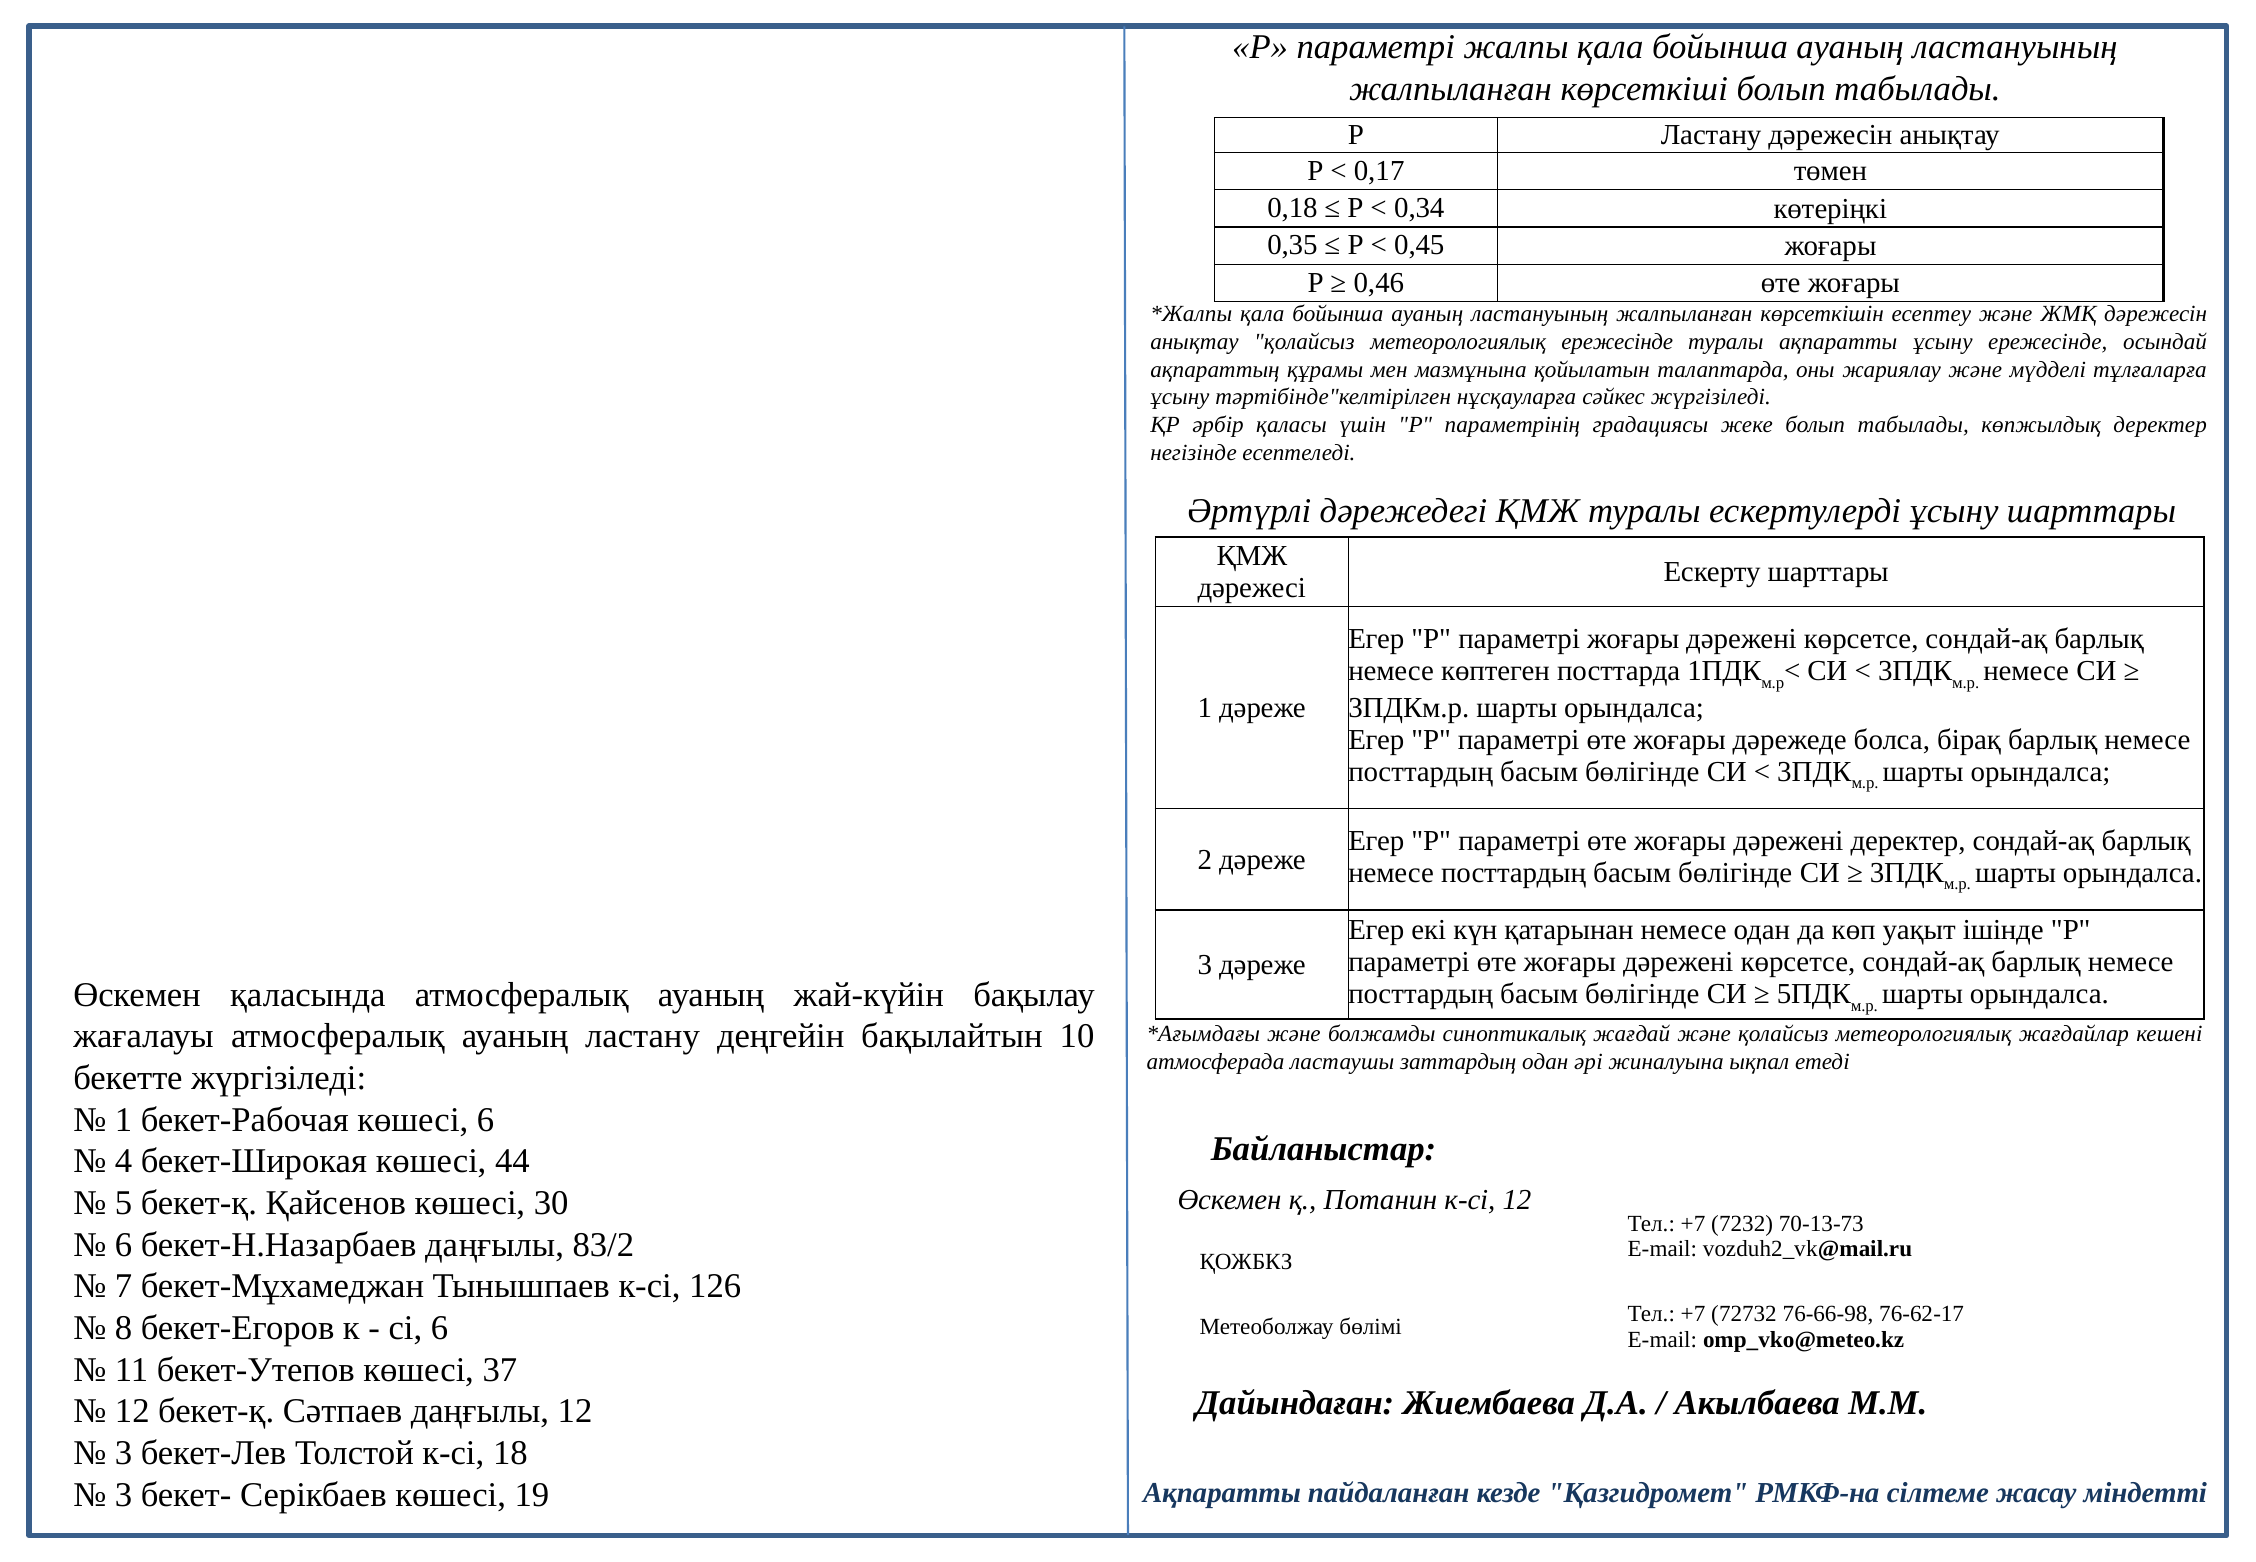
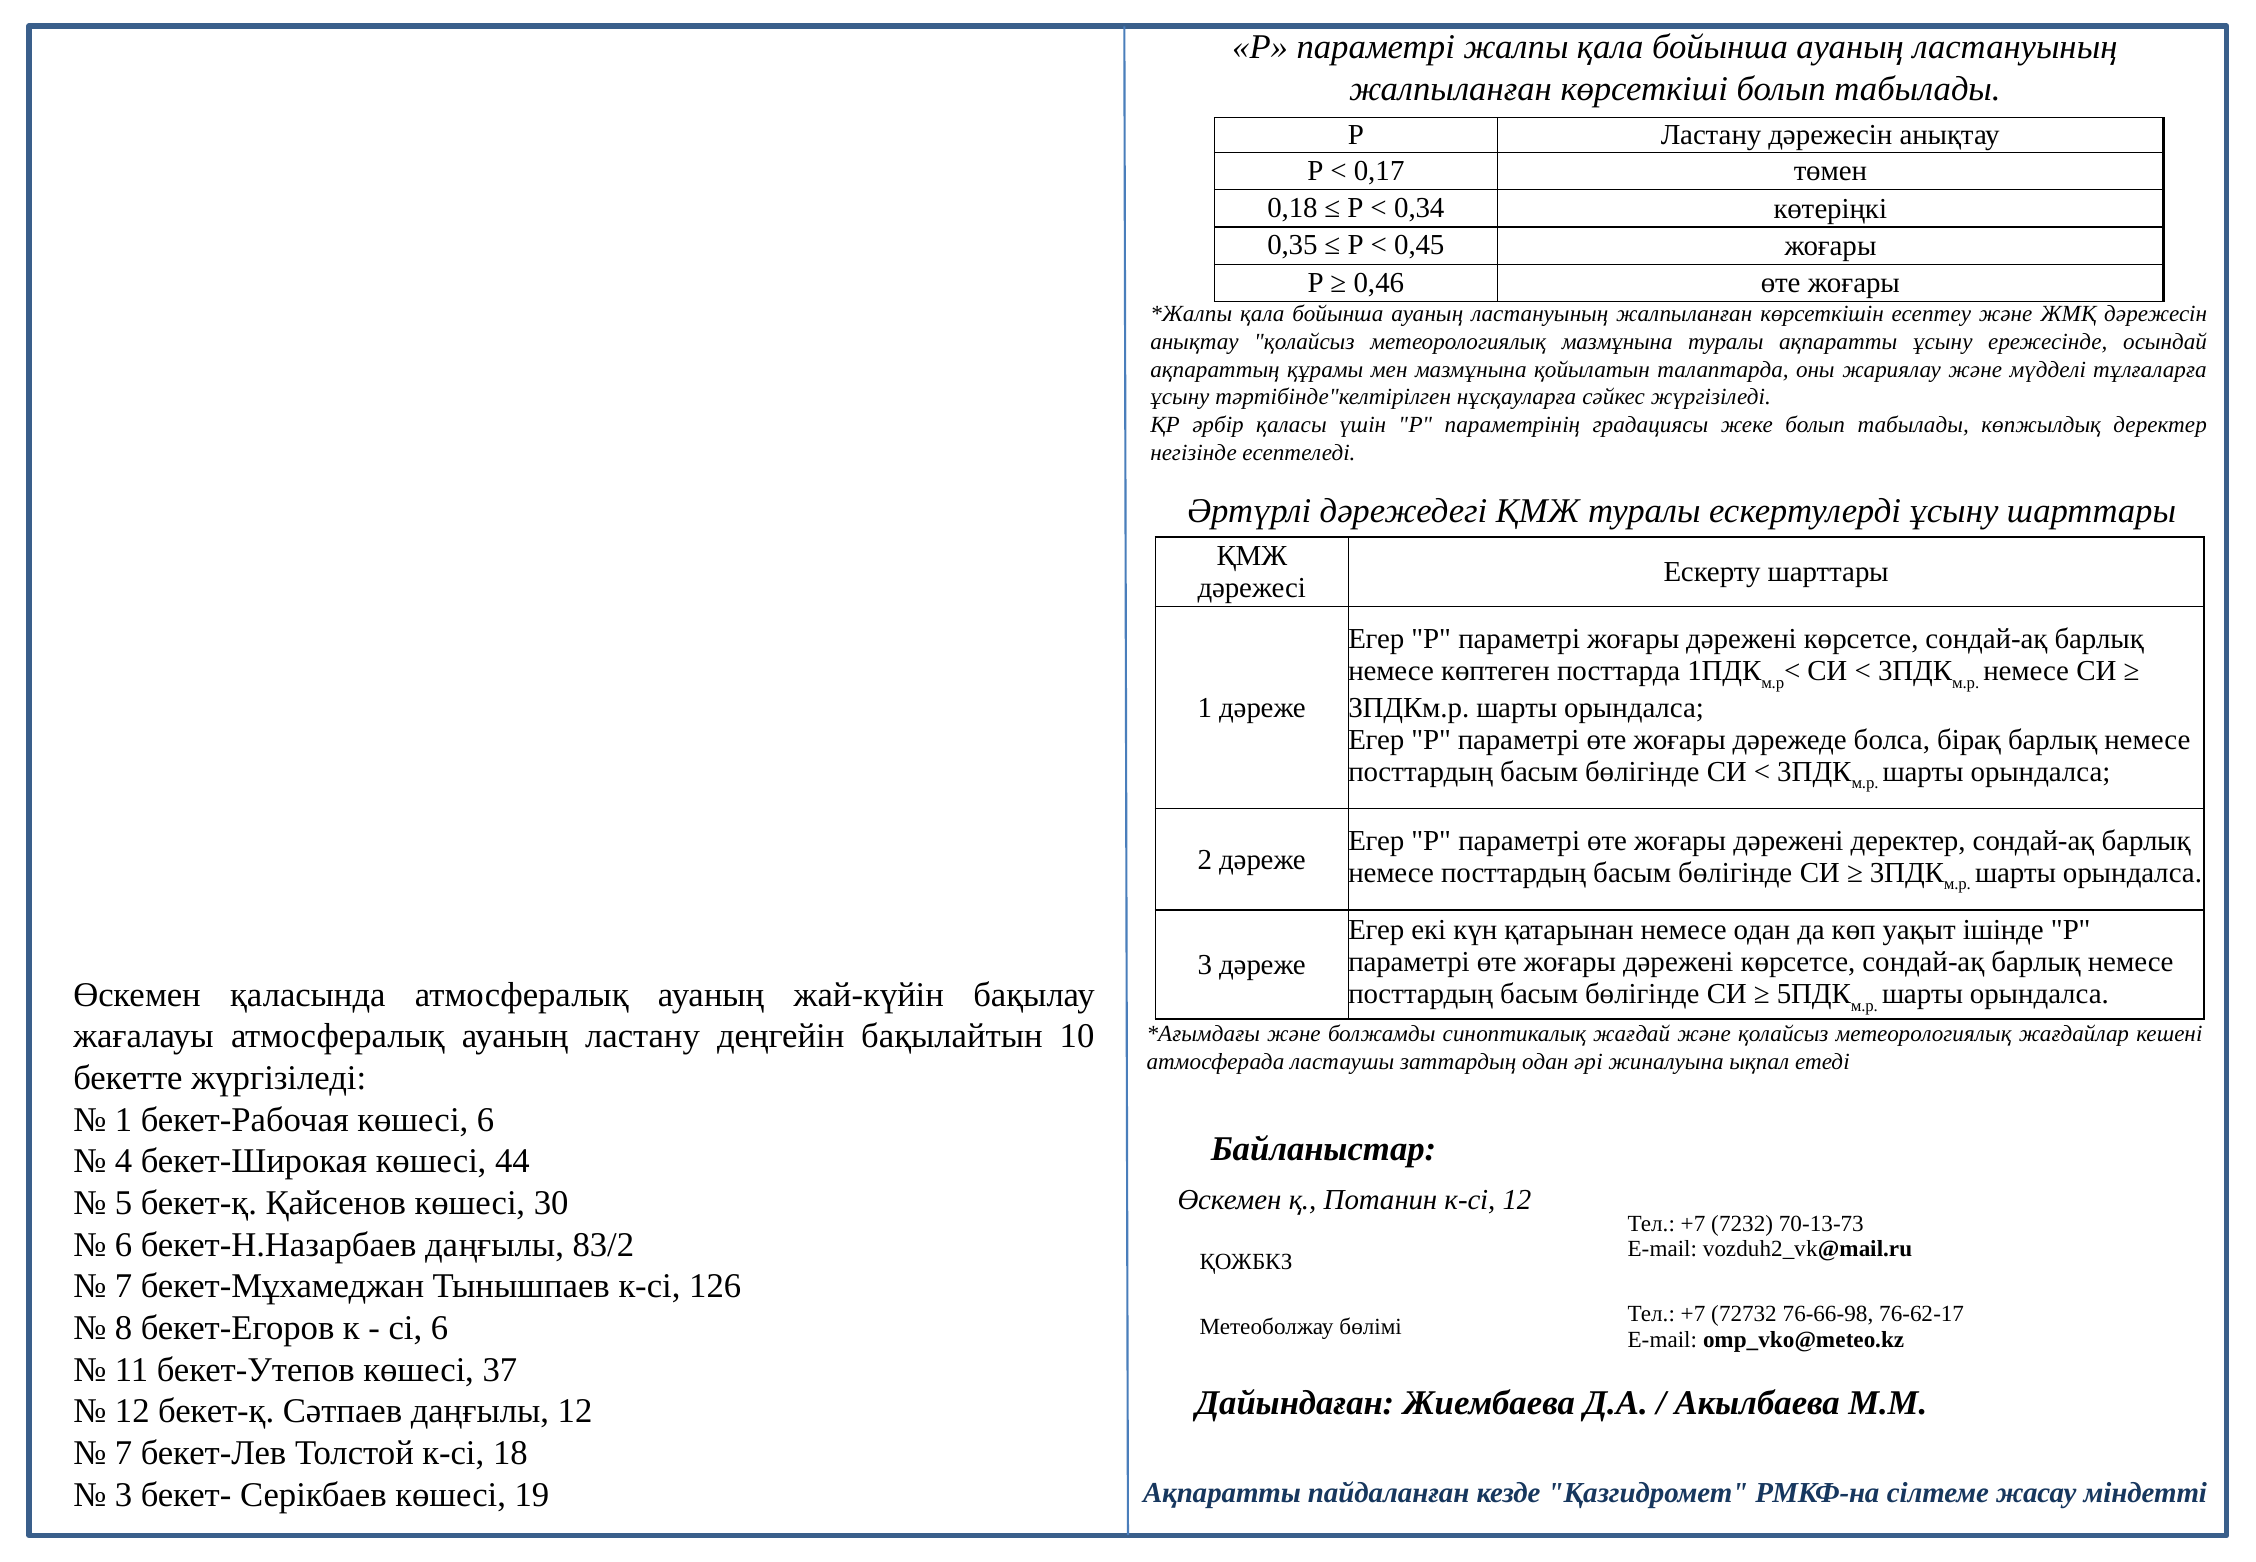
метеорологиялық ережесінде: ережесінде -> мазмұнына (1617, 342)
3: 3 -> 7 (124, 1453)
